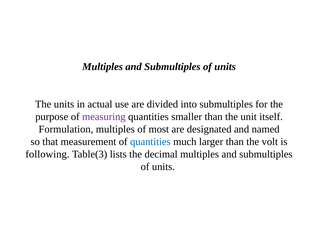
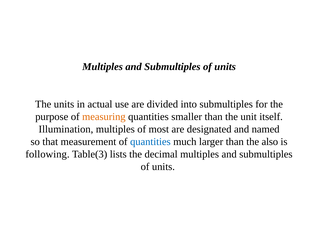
measuring colour: purple -> orange (104, 117)
Formulation: Formulation -> Illumination (66, 130)
volt: volt -> also (270, 142)
